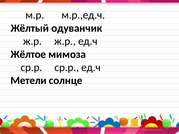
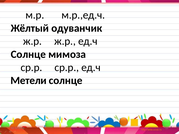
Жёлтое: Жёлтое -> Солнце (28, 54)
